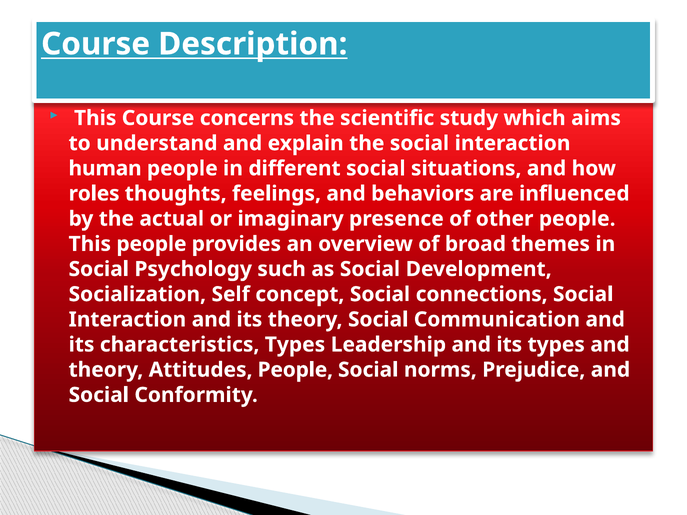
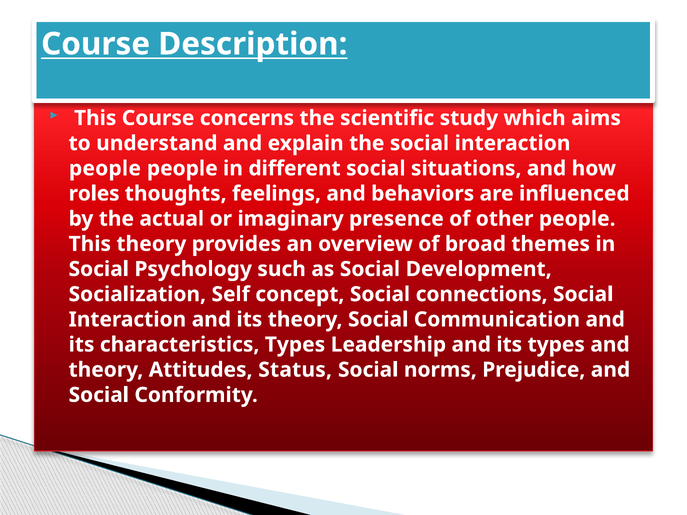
human: human -> people (105, 169)
This people: people -> theory (151, 244)
Attitudes People: People -> Status (295, 370)
